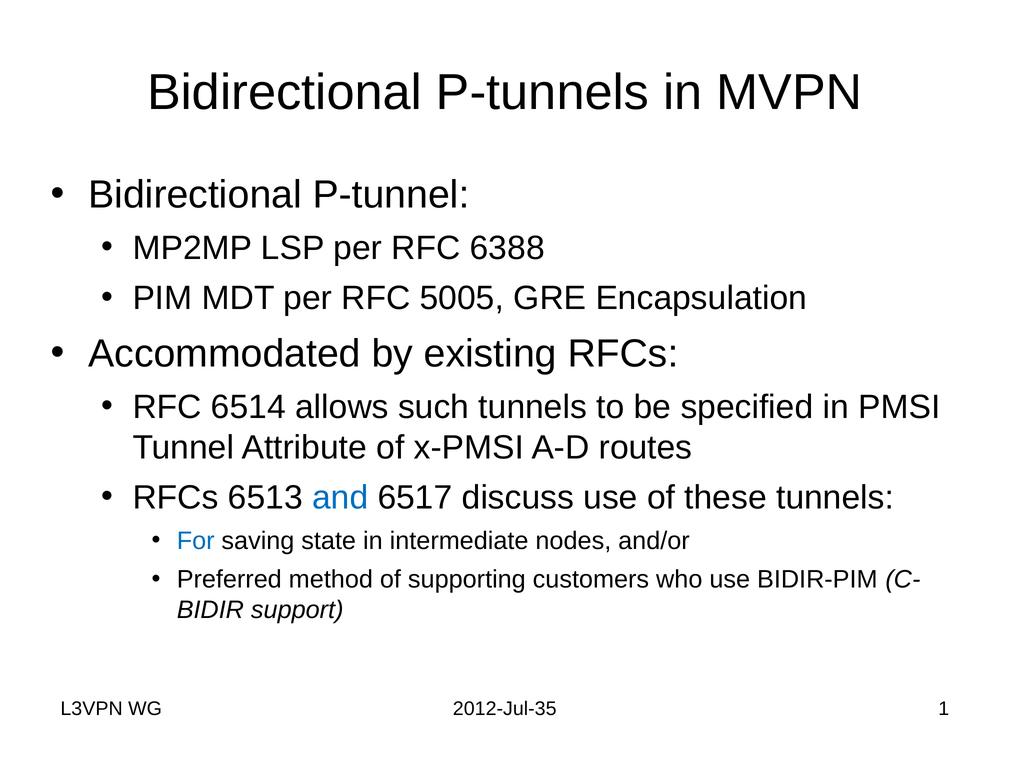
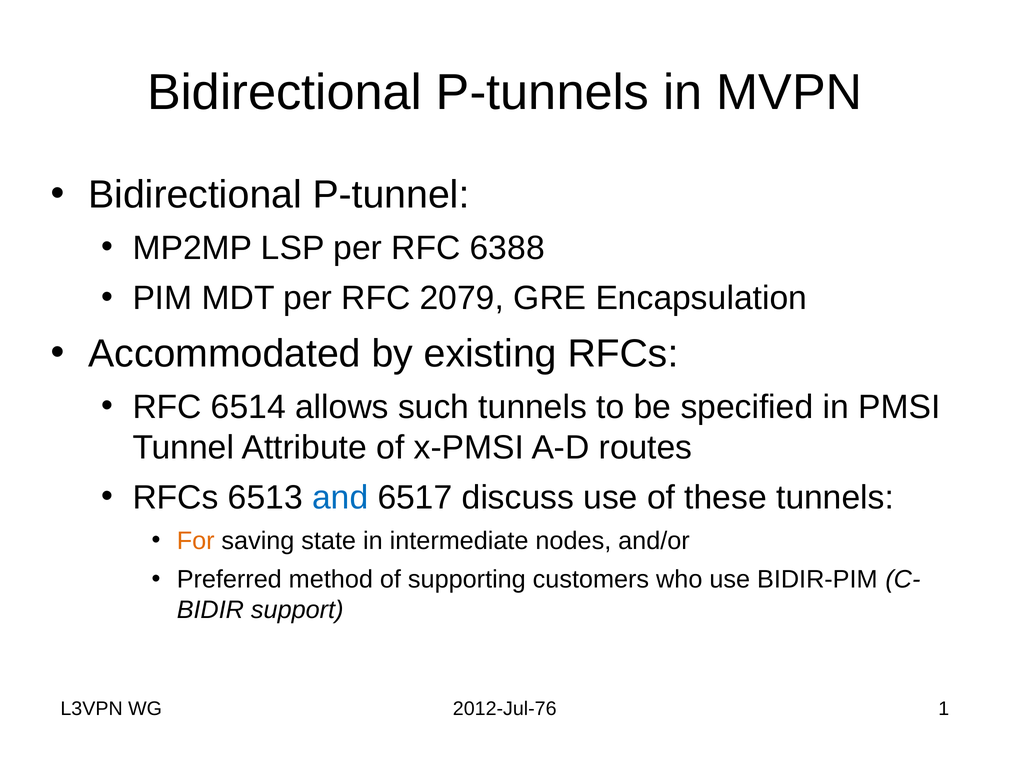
5005: 5005 -> 2079 (462, 298)
For colour: blue -> orange (196, 540)
2012-Jul-35: 2012-Jul-35 -> 2012-Jul-76 (505, 708)
